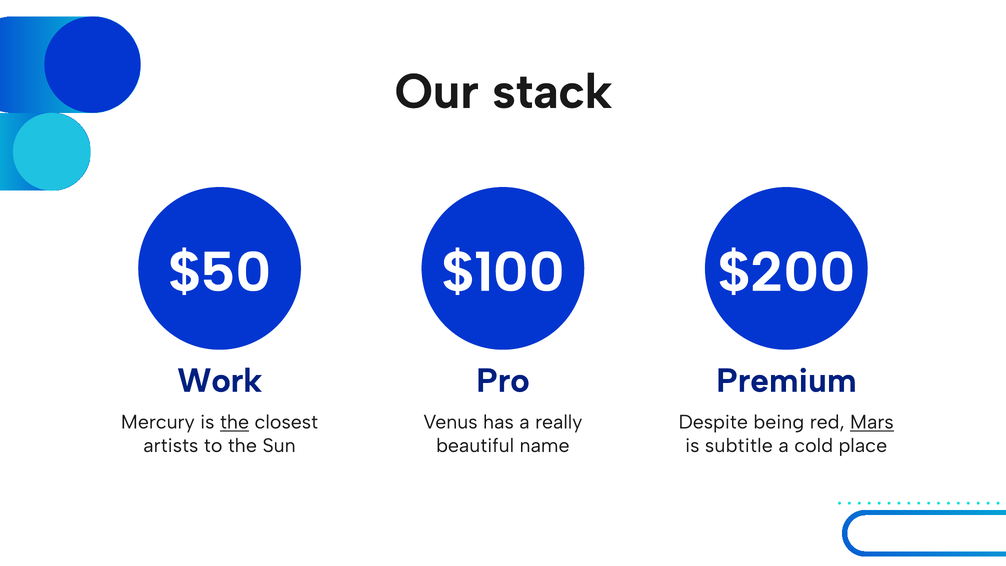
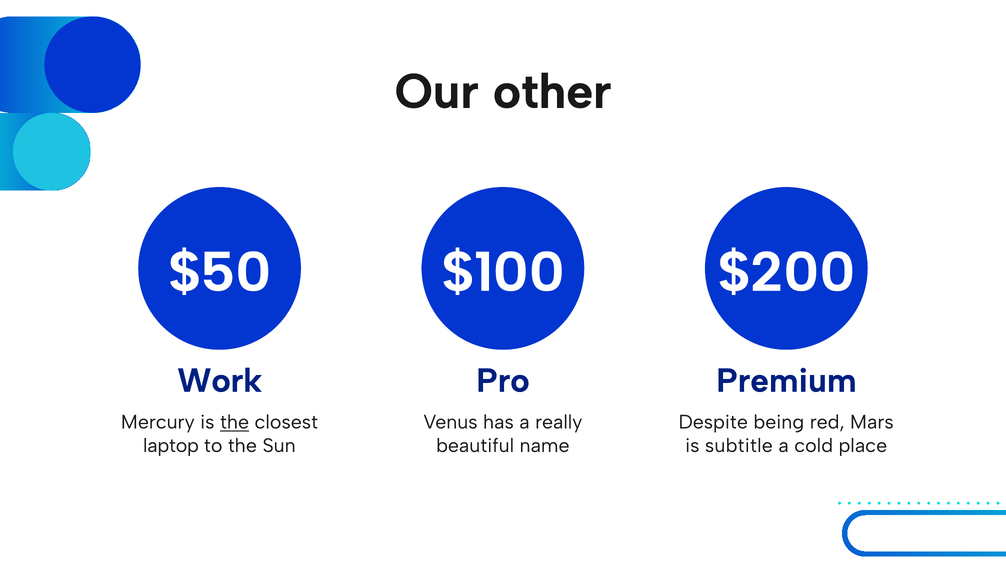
stack: stack -> other (552, 92)
Mars underline: present -> none (872, 422)
artists: artists -> laptop (171, 446)
